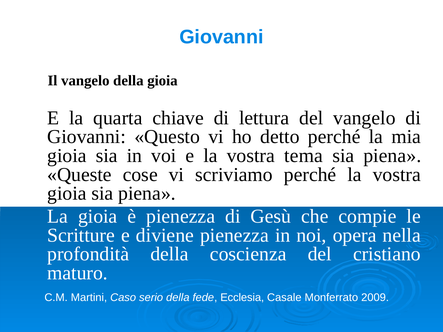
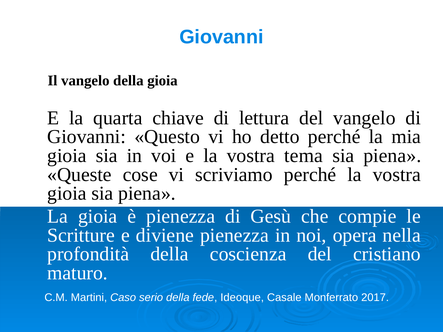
Ecclesia: Ecclesia -> Ideoque (242, 298)
2009: 2009 -> 2017 (375, 298)
